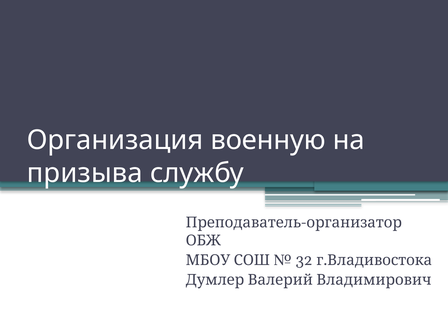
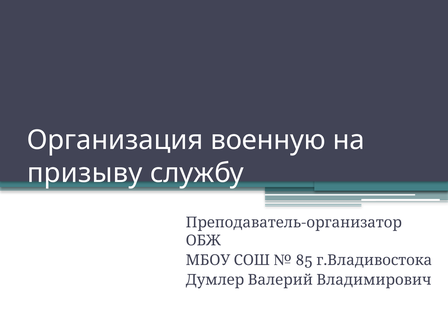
призыва: призыва -> призыву (85, 173)
32: 32 -> 85 (304, 260)
